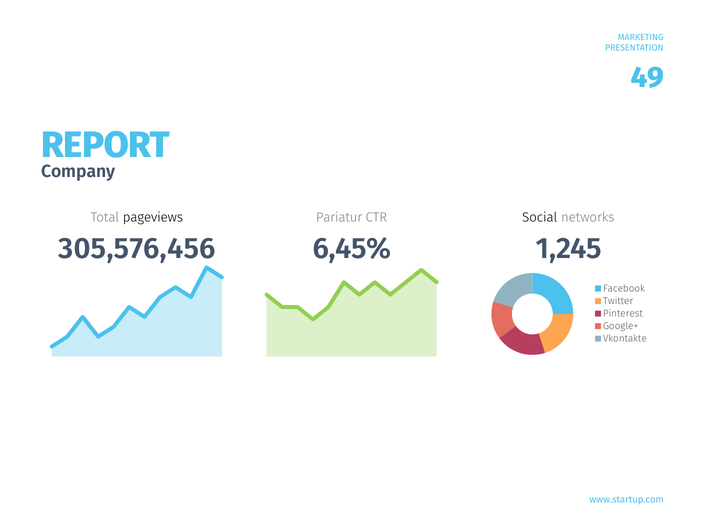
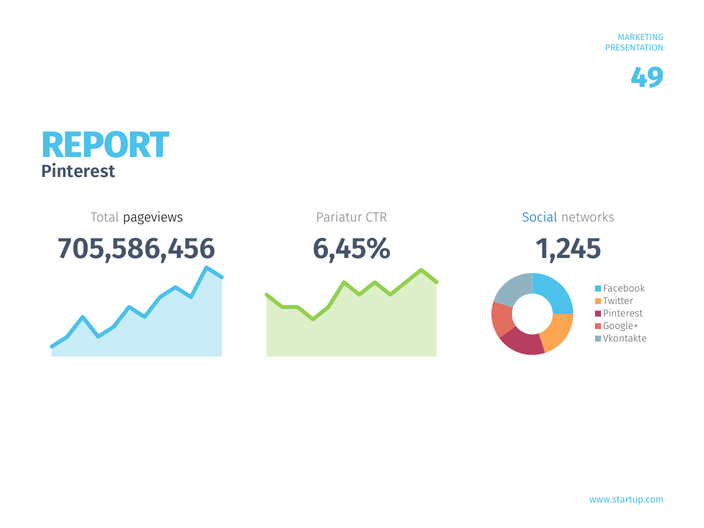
Company: Company -> Pinterest (78, 171)
Social colour: black -> blue (540, 217)
305,576,456: 305,576,456 -> 705,586,456 (137, 248)
